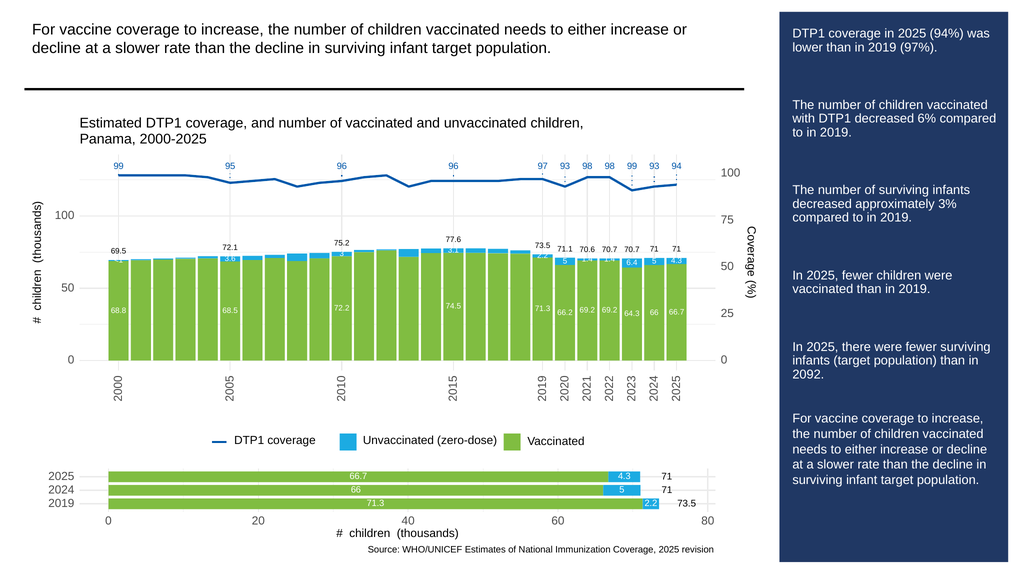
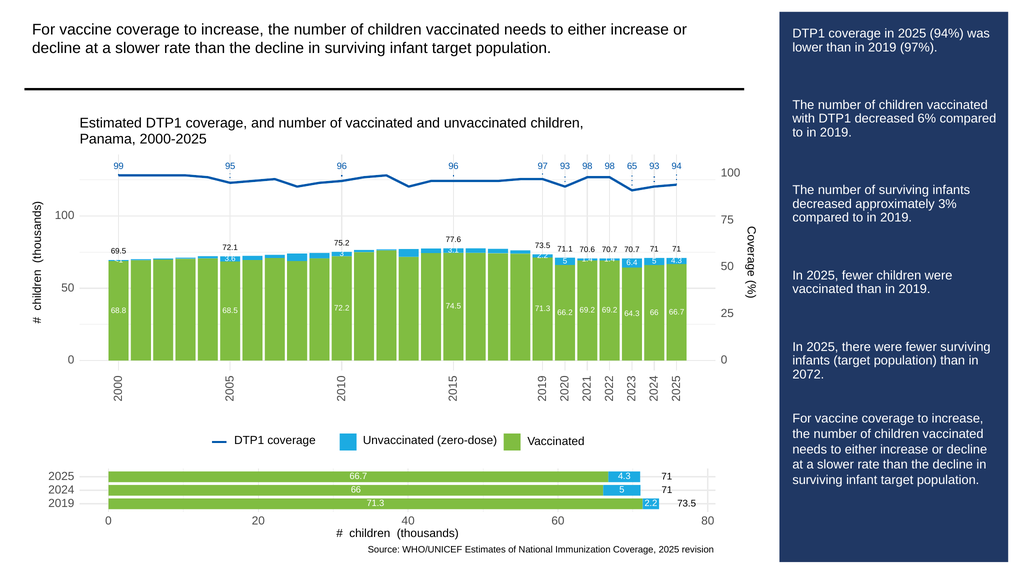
98 99: 99 -> 65 (632, 166)
2092: 2092 -> 2072 (808, 375)
